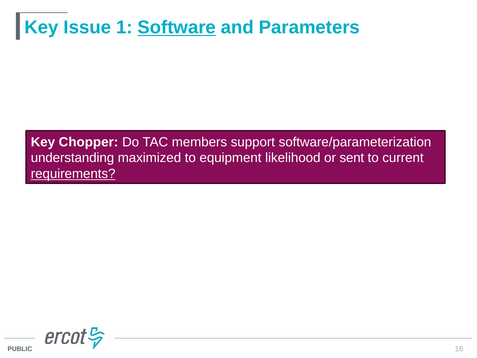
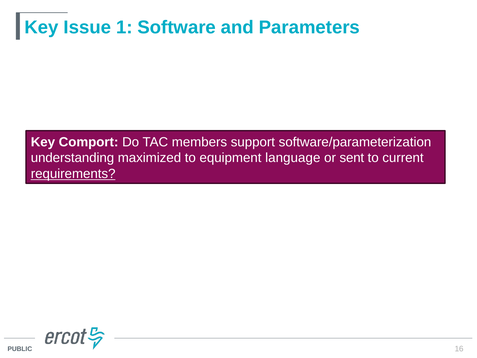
Software underline: present -> none (177, 27)
Chopper: Chopper -> Comport (89, 142)
likelihood: likelihood -> language (293, 158)
